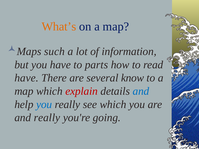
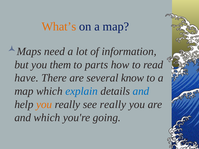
such: such -> need (54, 52)
you have: have -> them (60, 65)
explain colour: red -> blue (82, 91)
you colour: blue -> orange (44, 105)
see which: which -> really (113, 105)
and really: really -> which (47, 118)
